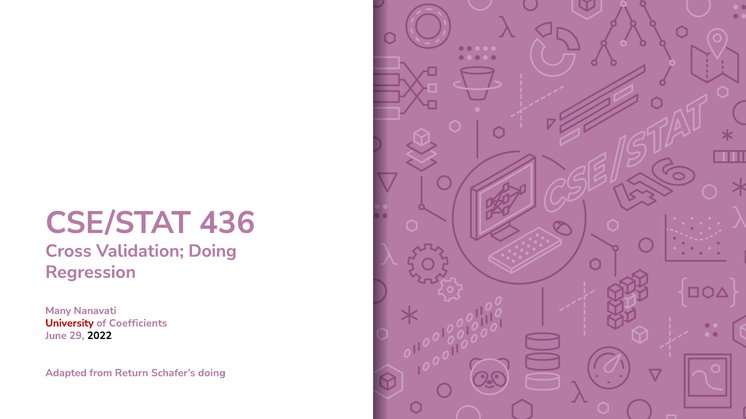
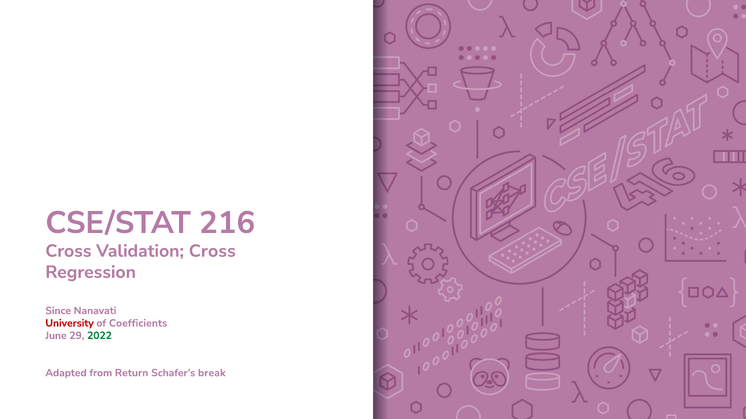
436: 436 -> 216 (227, 223)
Validation Doing: Doing -> Cross (212, 251)
Many: Many -> Since (58, 311)
2022 colour: black -> green (100, 336)
Schafer’s doing: doing -> break (212, 373)
